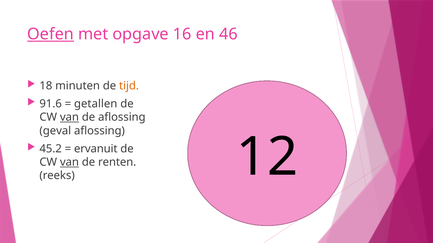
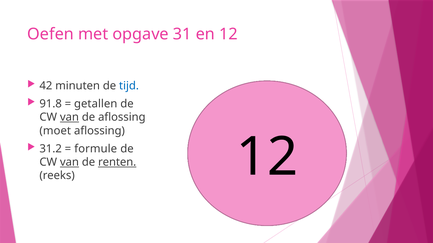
Oefen underline: present -> none (51, 34)
16: 16 -> 31 (182, 34)
en 46: 46 -> 12 (228, 34)
18: 18 -> 42 (46, 86)
tijd colour: orange -> blue (129, 86)
91.6: 91.6 -> 91.8 (51, 104)
geval: geval -> moet (55, 131)
45.2: 45.2 -> 31.2 (51, 149)
ervanuit: ervanuit -> formule (96, 149)
renten underline: none -> present (117, 163)
